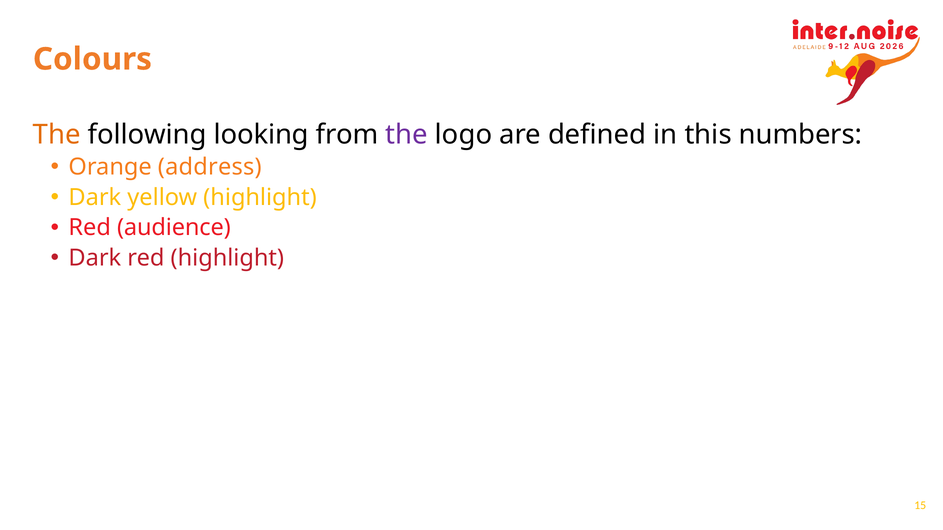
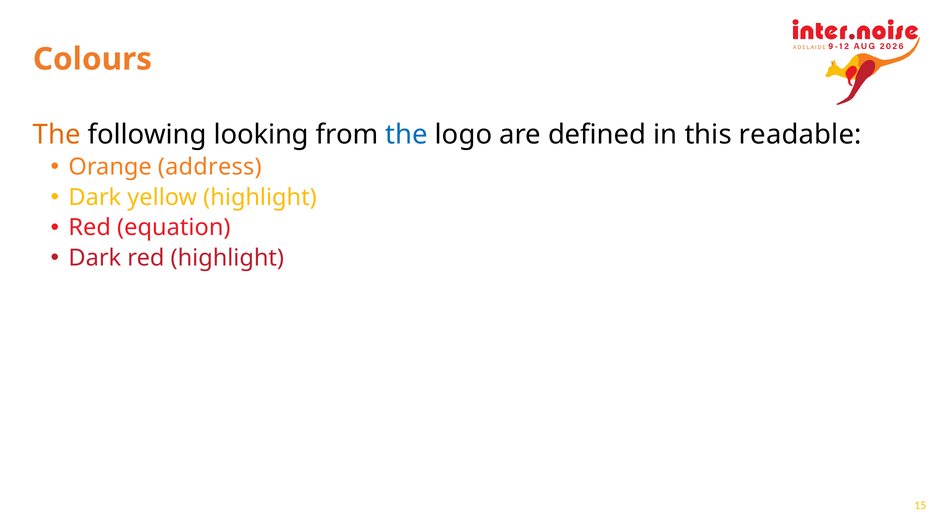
the colour: purple -> blue (407, 135)
numbers: numbers -> readable (800, 135)
audience: audience -> equation (174, 228)
